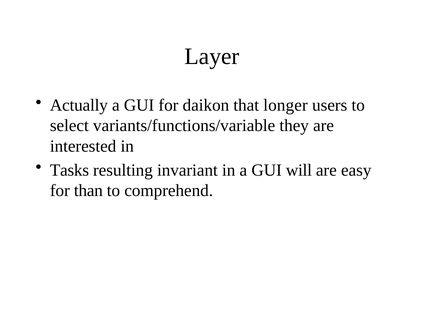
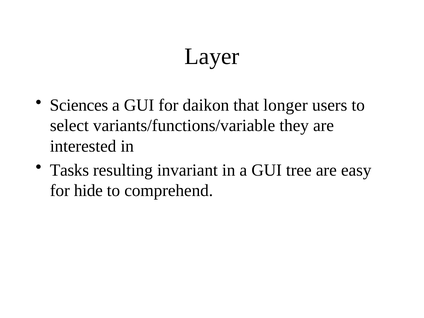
Actually: Actually -> Sciences (79, 105)
will: will -> tree (299, 170)
than: than -> hide (88, 191)
